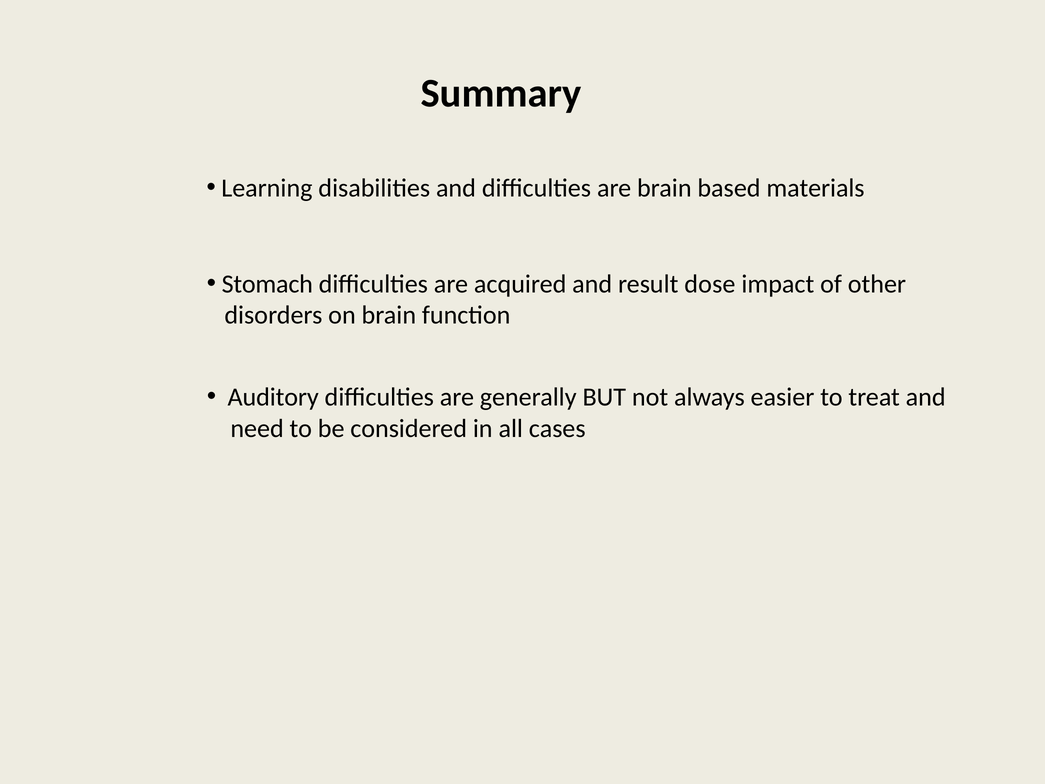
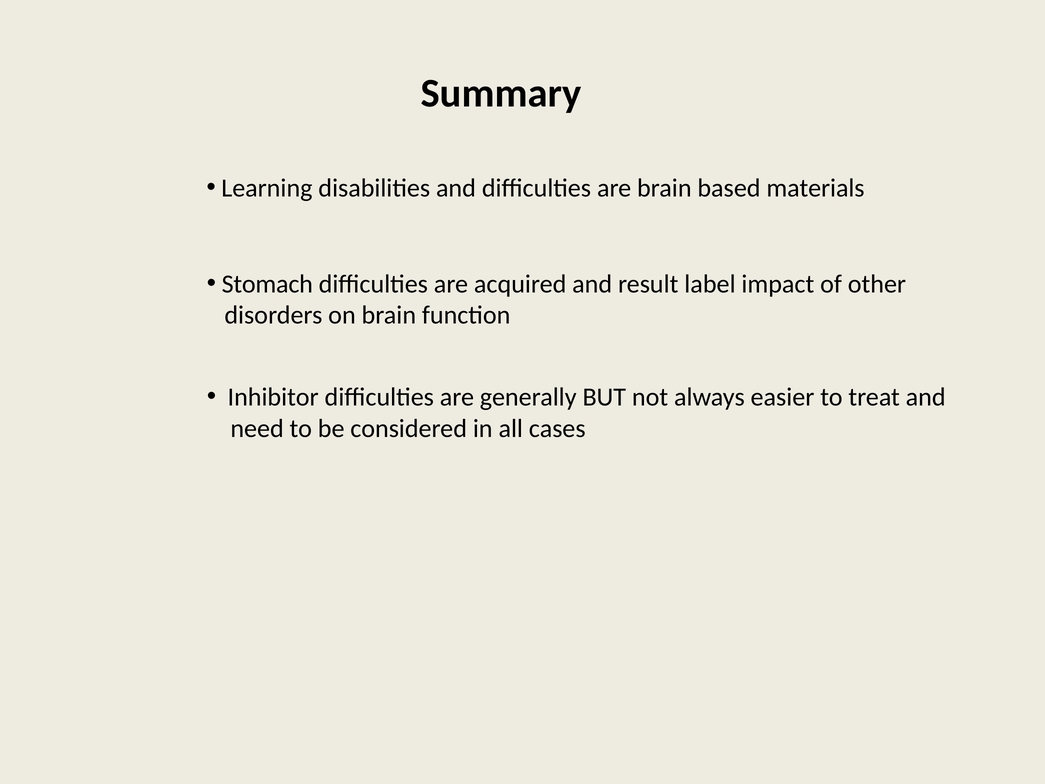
dose: dose -> label (710, 284)
Auditory: Auditory -> Inhibitor (273, 397)
